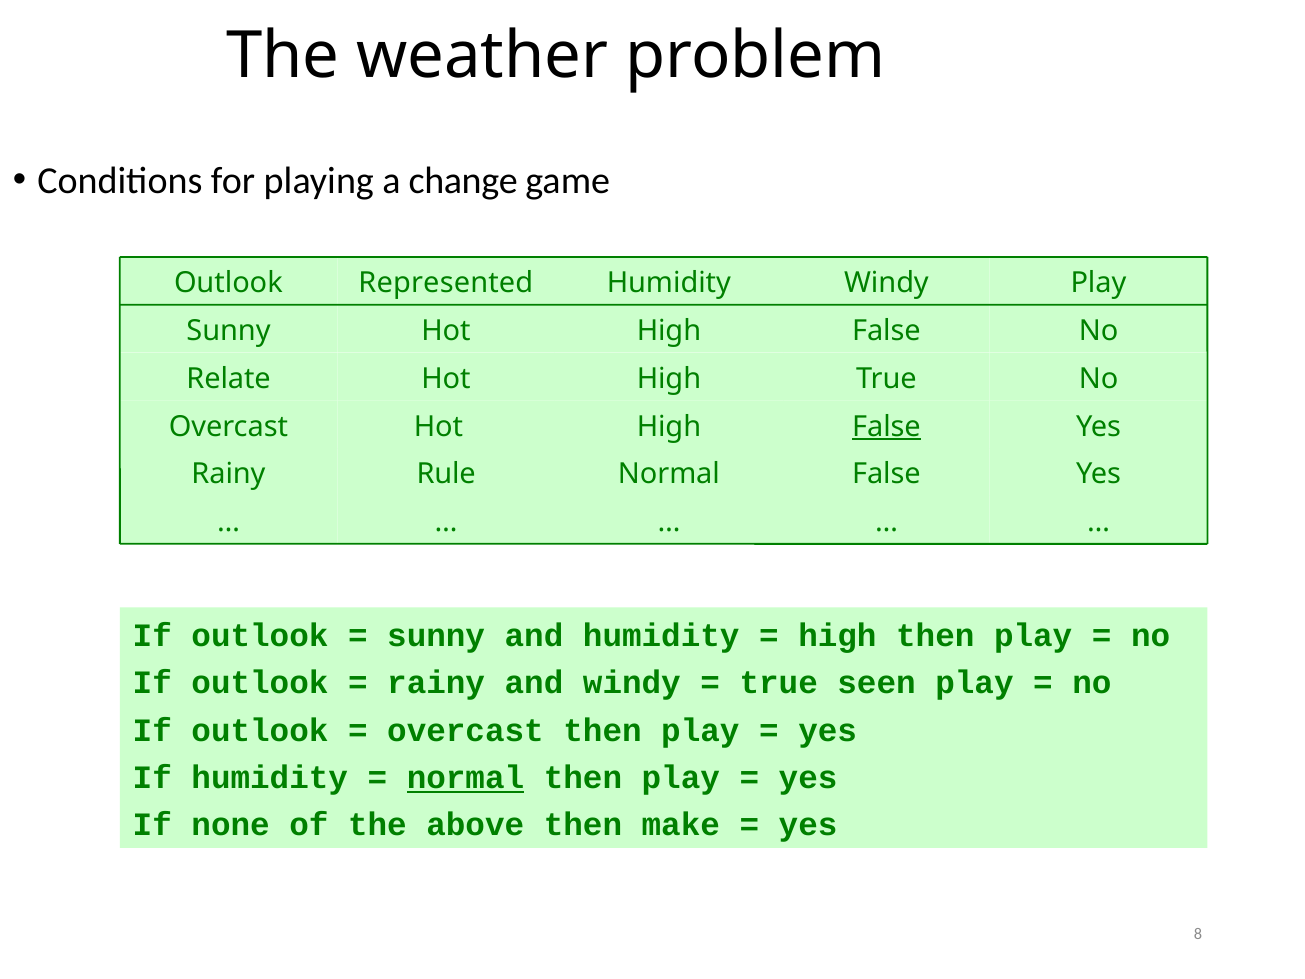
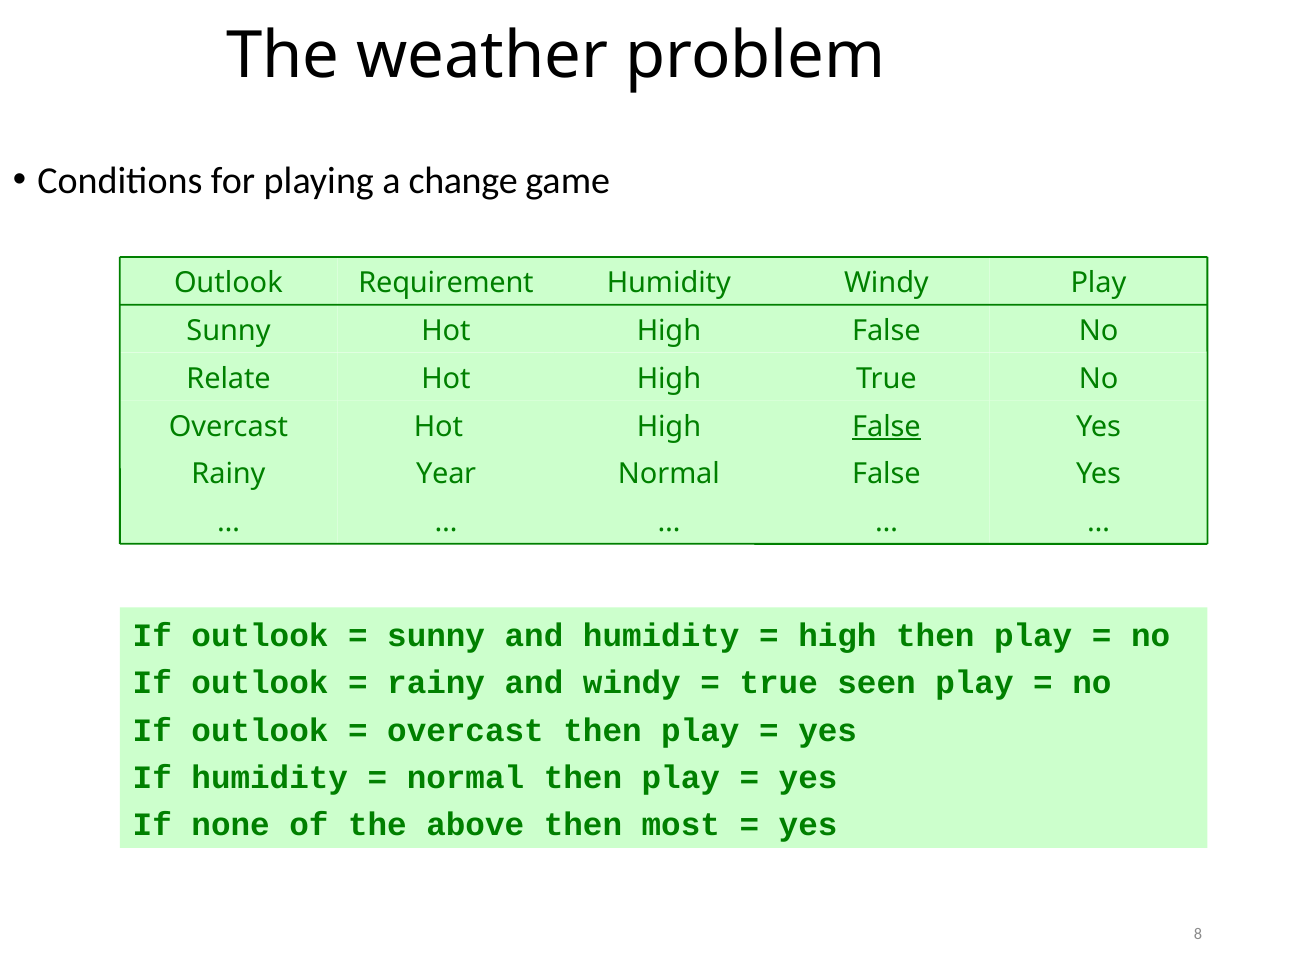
Represented: Represented -> Requirement (446, 283)
Rule: Rule -> Year (446, 474)
normal underline: present -> none (465, 777)
make: make -> most (681, 825)
